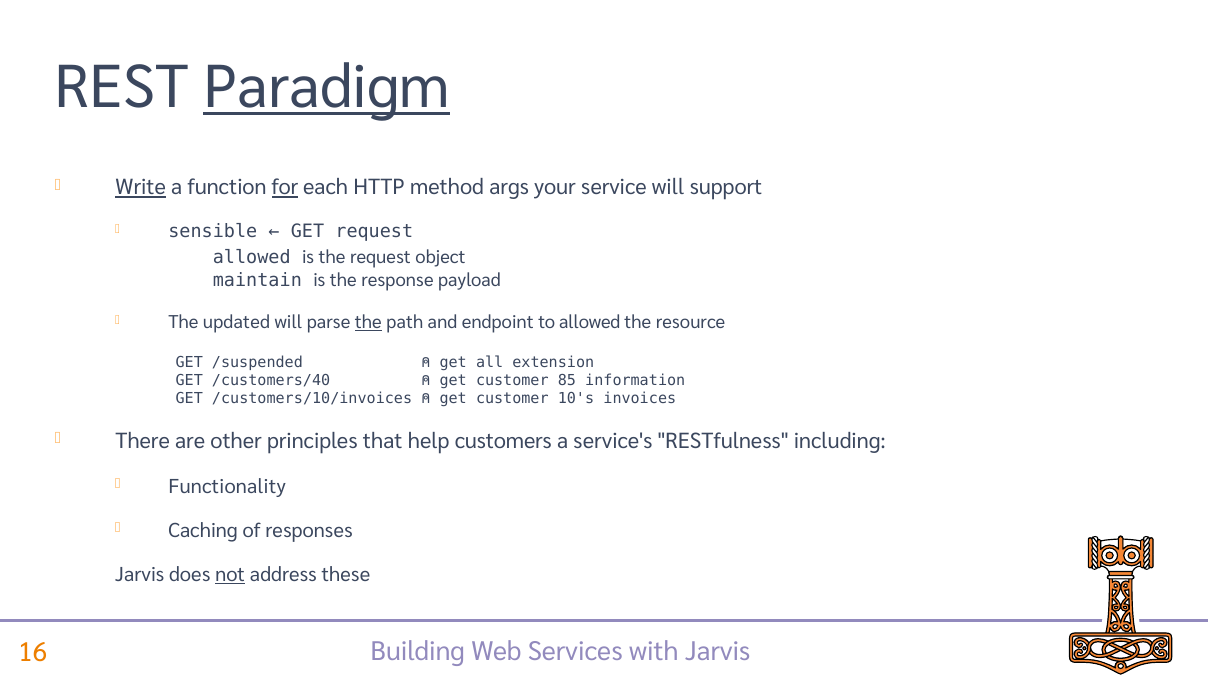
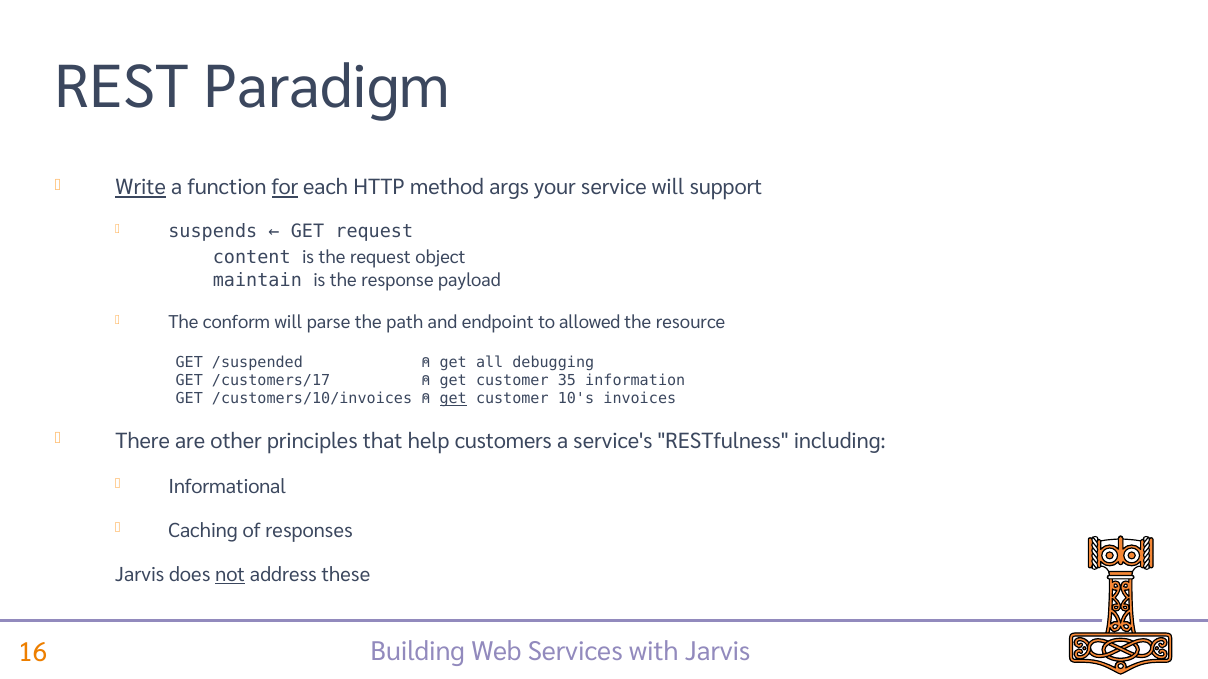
Paradigm underline: present -> none (327, 88)
sensible: sensible -> suspends (213, 232)
allowed: allowed -> content (252, 258)
updated: updated -> conform (237, 322)
the underline: present -> none (368, 322)
extension: extension -> debugging (553, 363)
/customers/40: /customers/40 -> /customers/17 (271, 381)
85: 85 -> 35 (567, 381)
get underline: none -> present (453, 399)
Functionality: Functionality -> Informational (227, 487)
